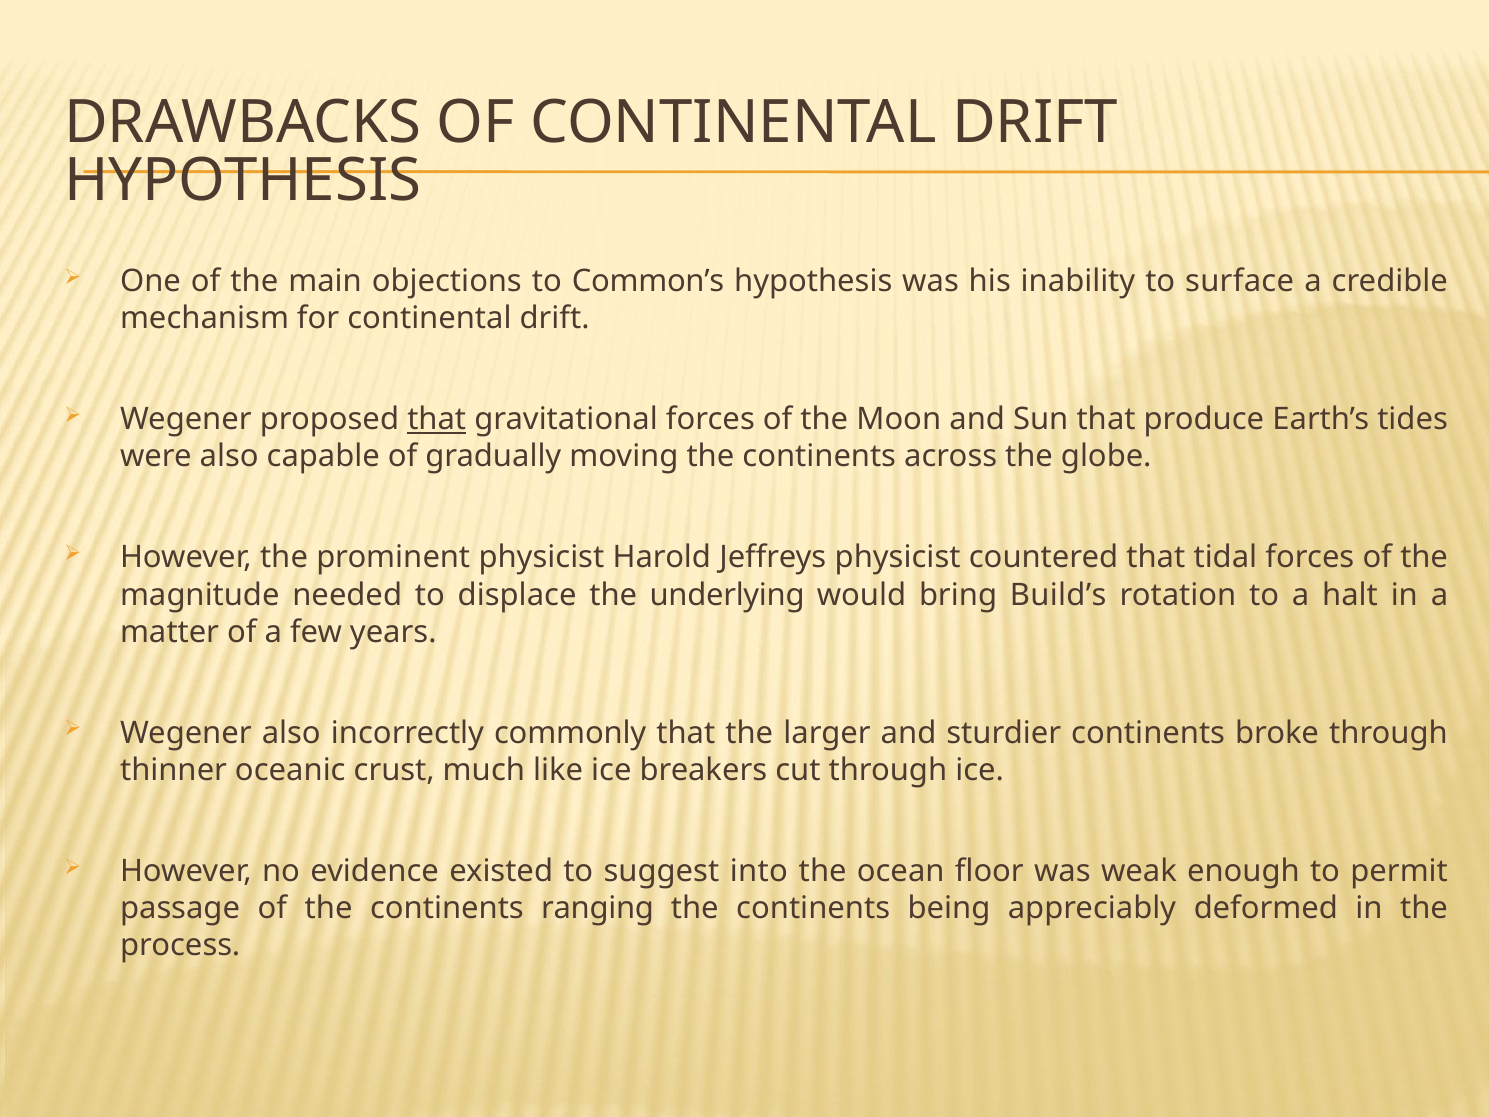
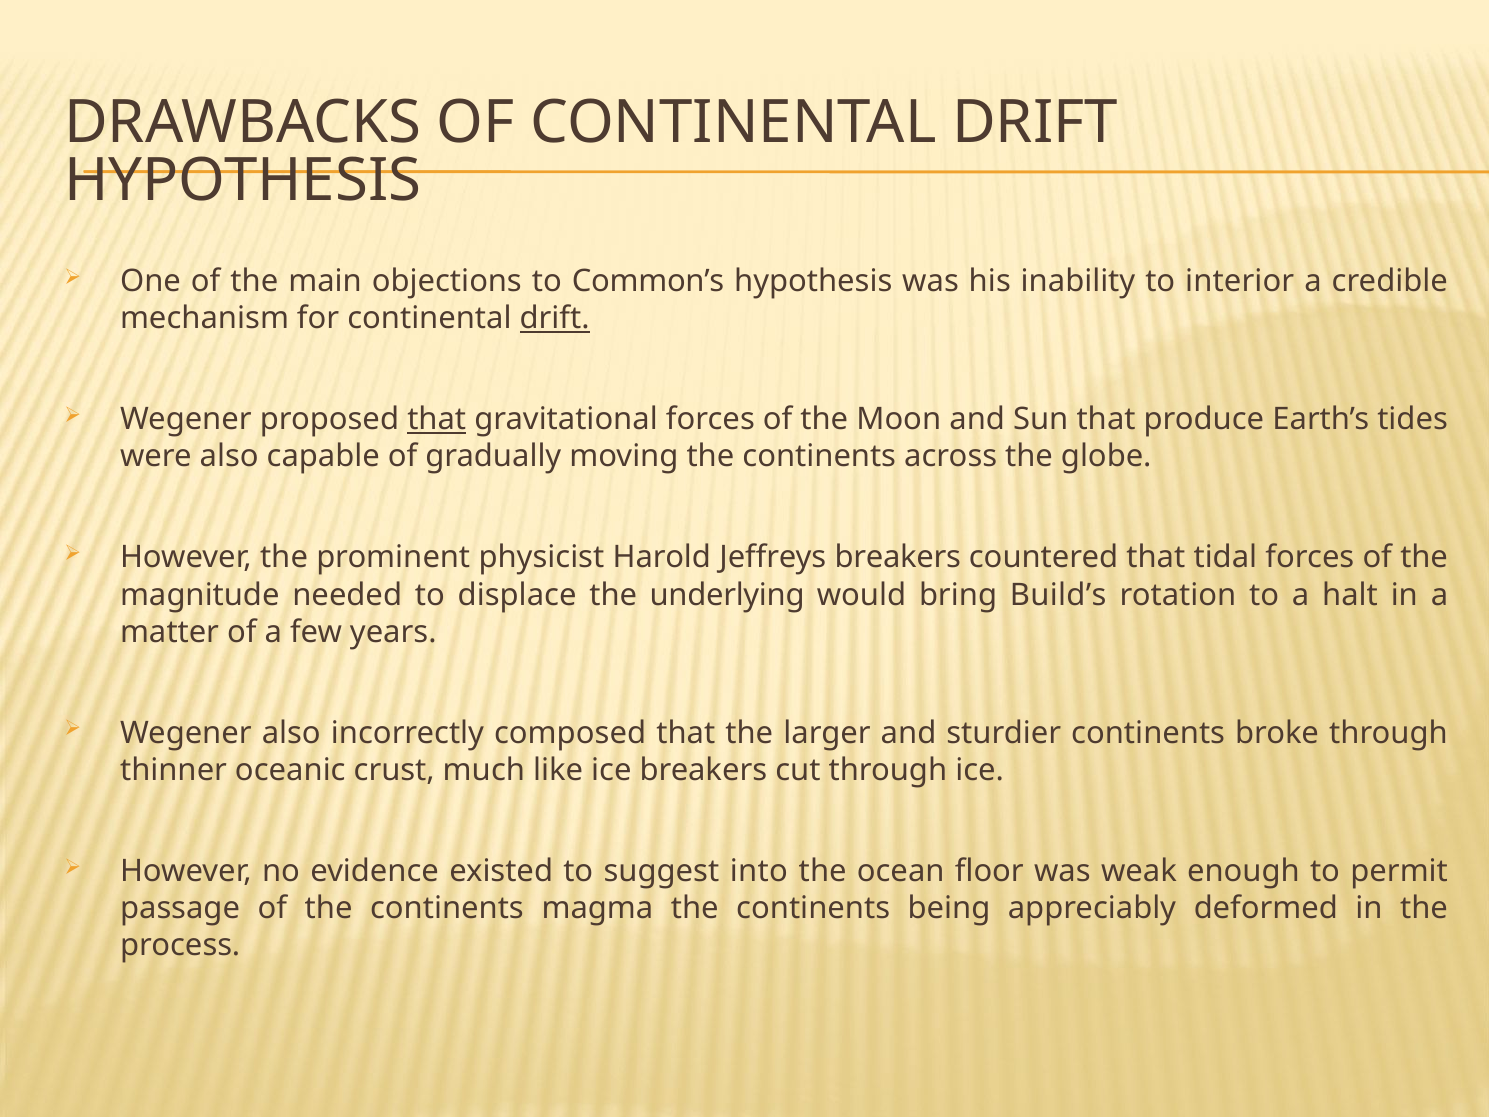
surface: surface -> interior (1240, 281)
drift underline: none -> present (555, 318)
Jeffreys physicist: physicist -> breakers (898, 558)
commonly: commonly -> composed (570, 733)
ranging: ranging -> magma (597, 908)
